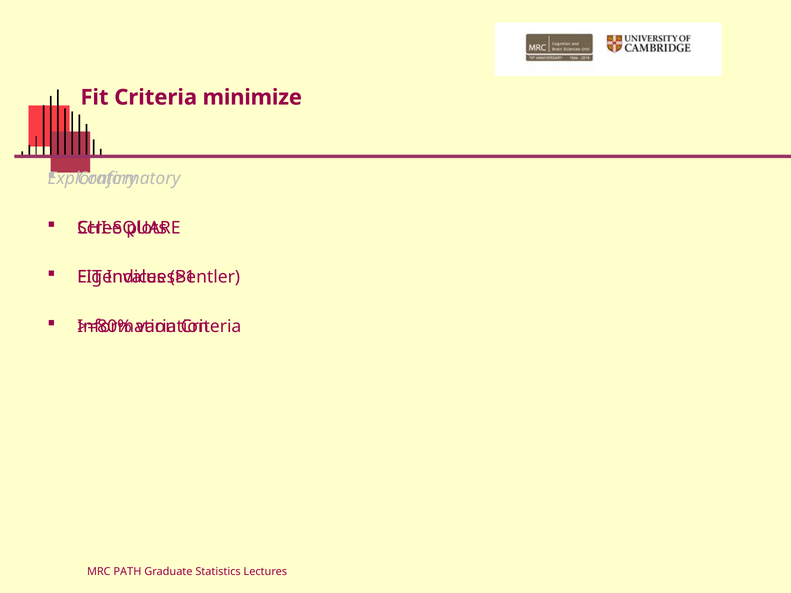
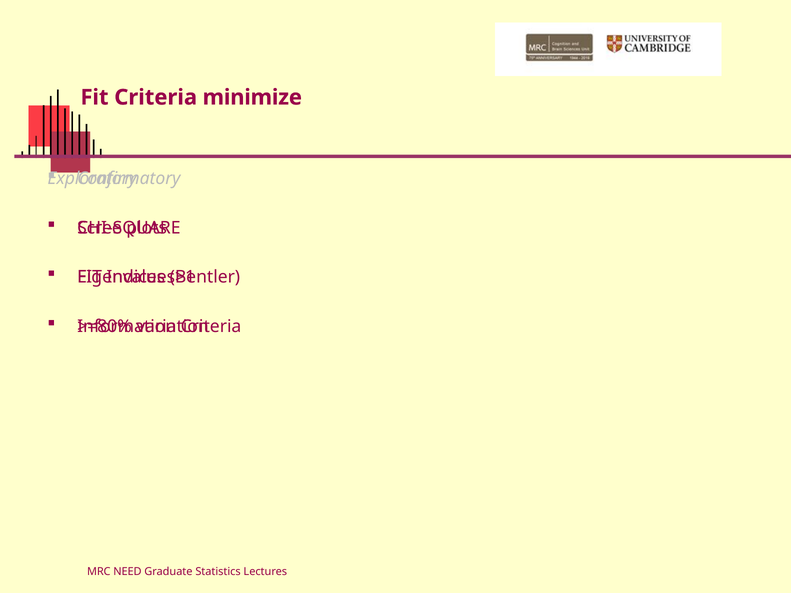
PATH: PATH -> NEED (127, 572)
